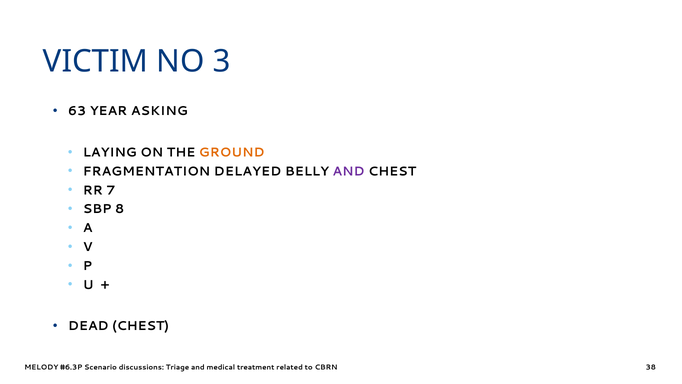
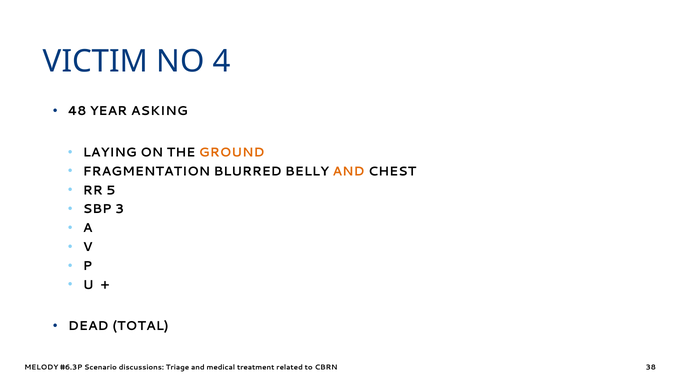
3: 3 -> 4 (222, 61)
63: 63 -> 48 (77, 111)
DELAYED: DELAYED -> BLURRED (248, 171)
AND colour: purple -> orange (349, 171)
7: 7 -> 5 (111, 190)
8: 8 -> 3 (120, 209)
DEAD CHEST: CHEST -> TOTAL (140, 326)
